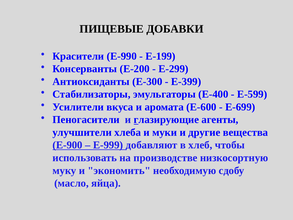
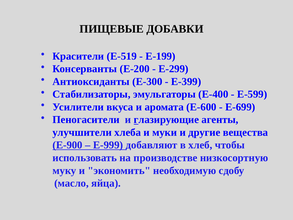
Е-990: Е-990 -> Е-519 (122, 56)
